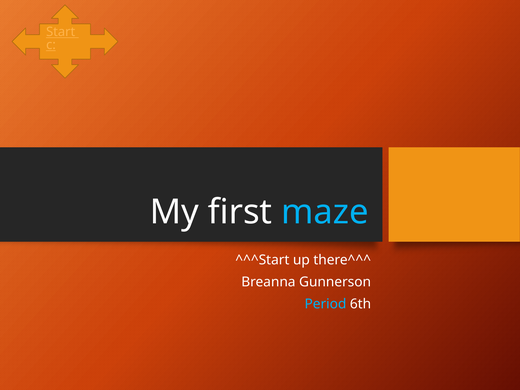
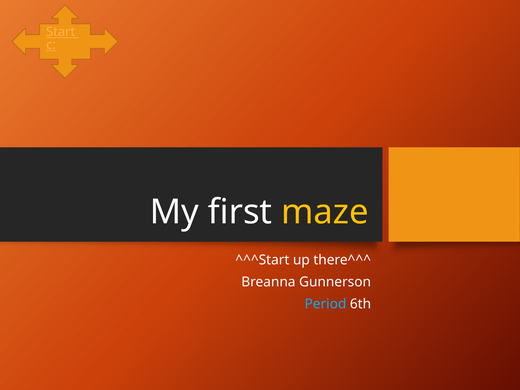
maze colour: light blue -> yellow (325, 212)
